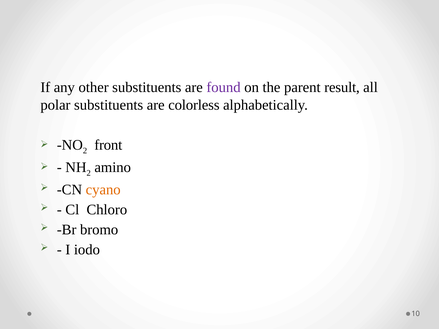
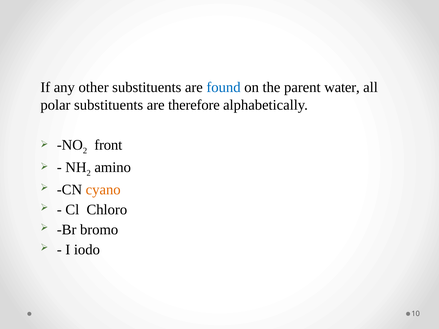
found colour: purple -> blue (224, 87)
result: result -> water (342, 87)
colorless: colorless -> therefore (194, 105)
